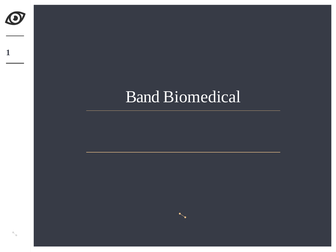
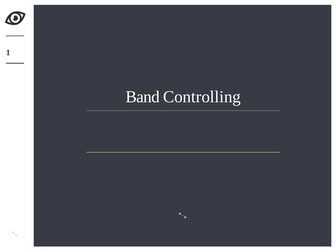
Biomedical: Biomedical -> Controlling (202, 97)
